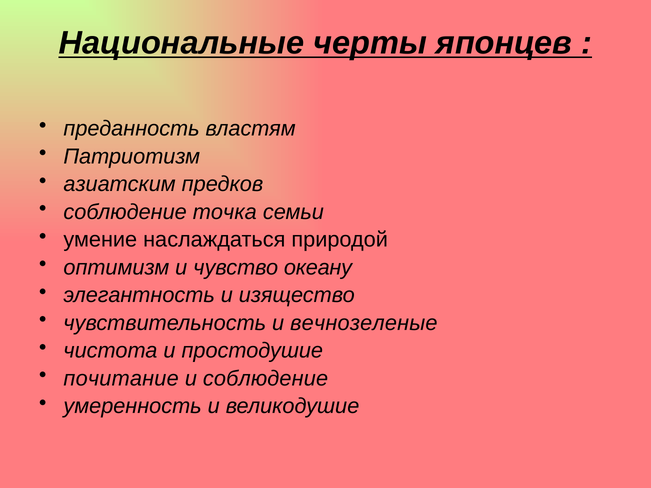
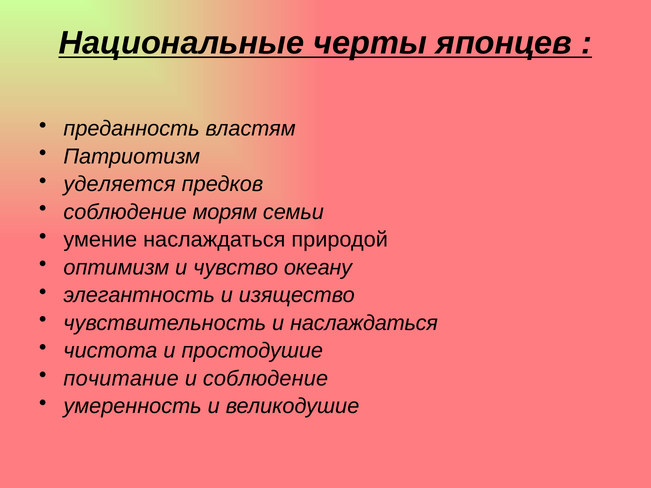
азиатским: азиатским -> уделяется (120, 184)
точка: точка -> морям (225, 212)
и вечнозеленые: вечнозеленые -> наслаждаться (364, 323)
